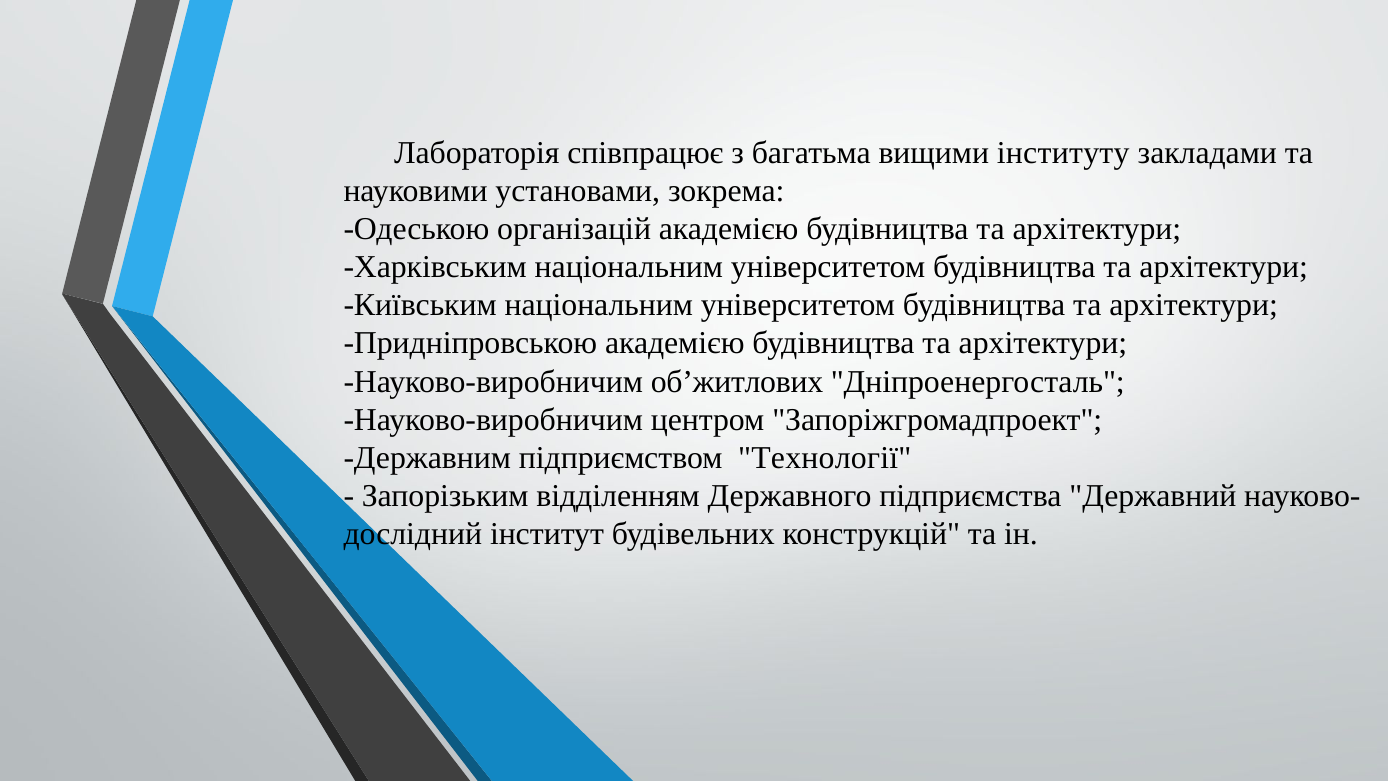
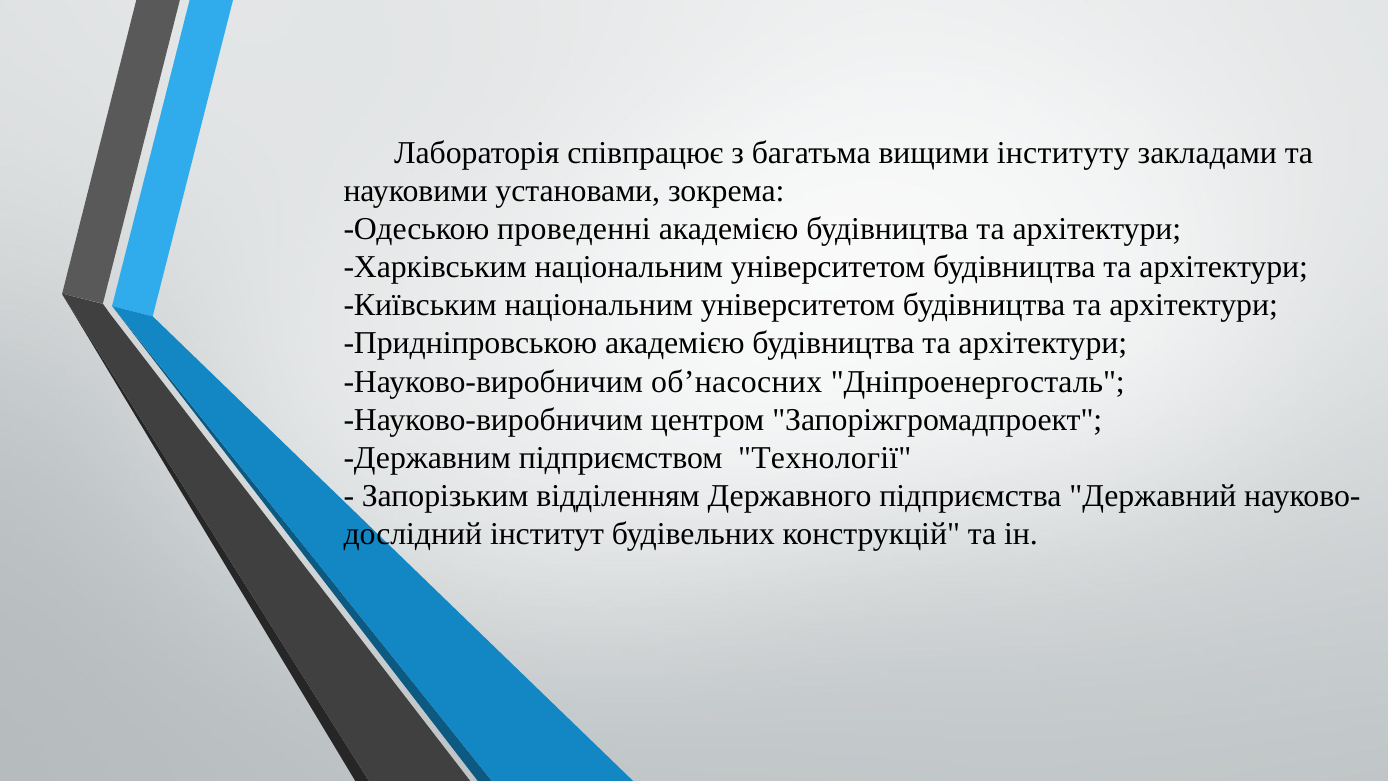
організацій: організацій -> проведенні (574, 229)
об’житлових: об’житлових -> об’насосних (737, 381)
